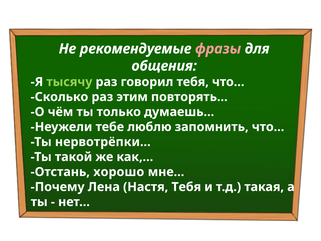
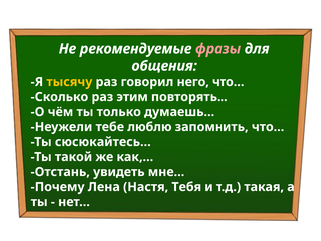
тысячу colour: light green -> yellow (69, 82)
говорил тебя: тебя -> него (193, 82)
нервотрёпки…: нервотрёпки… -> сюсюкайтесь… (103, 142)
хорошо: хорошо -> увидеть (119, 172)
